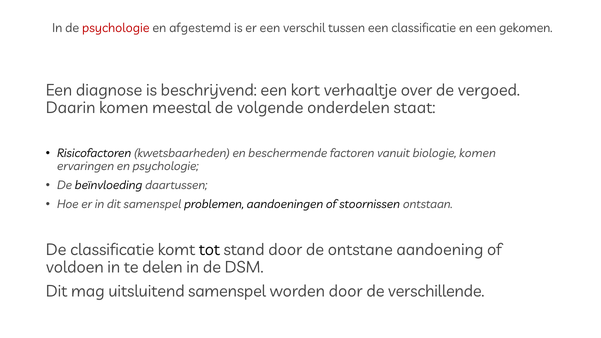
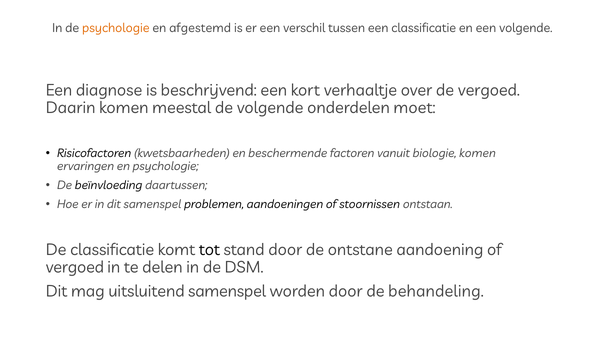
psychologie colour: red -> orange (116, 28)
een gekomen: gekomen -> volgende (526, 28)
staat: staat -> moet (415, 108)
voldoen: voldoen -> vergoed (75, 267)
verschillende: verschillende -> behandeling (436, 291)
